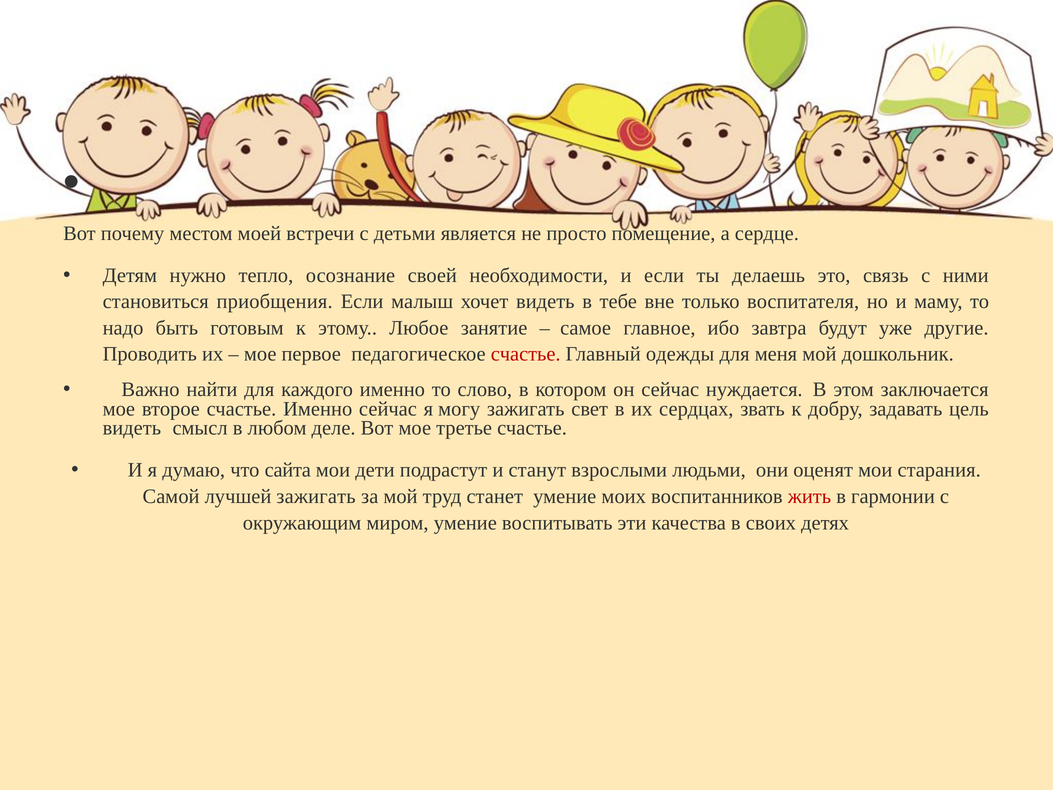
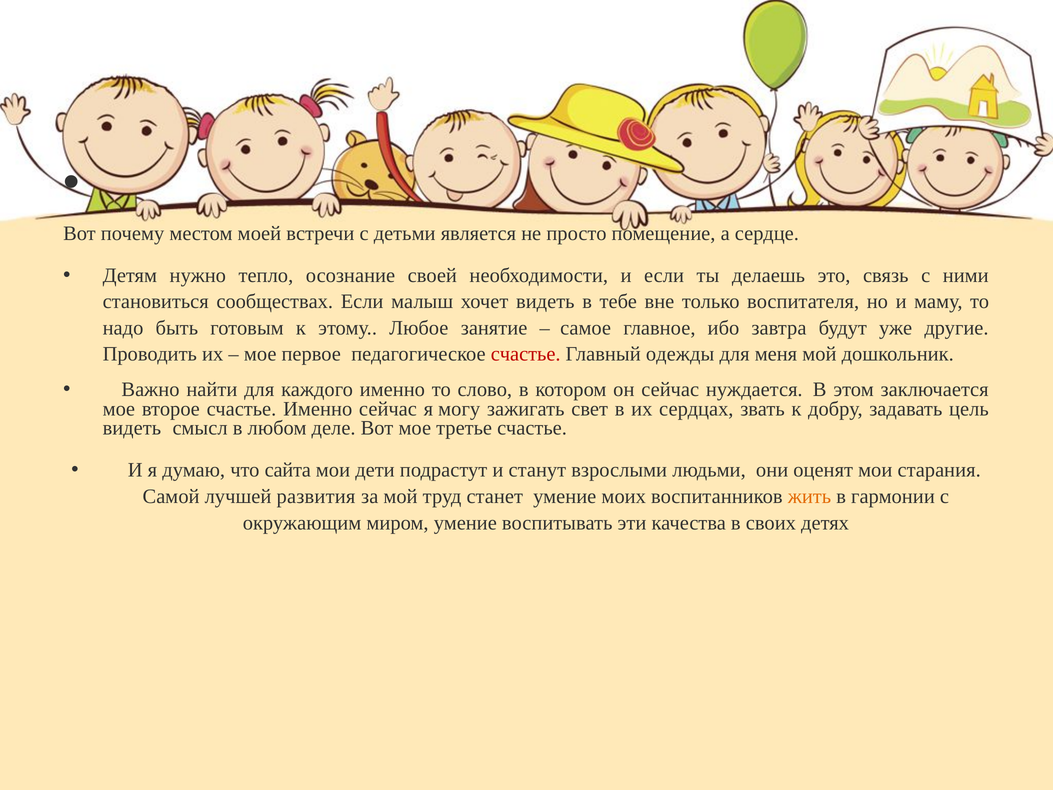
приобщения: приобщения -> сообществах (275, 302)
лучшей зажигать: зажигать -> развития (316, 496)
жить colour: red -> orange (809, 496)
